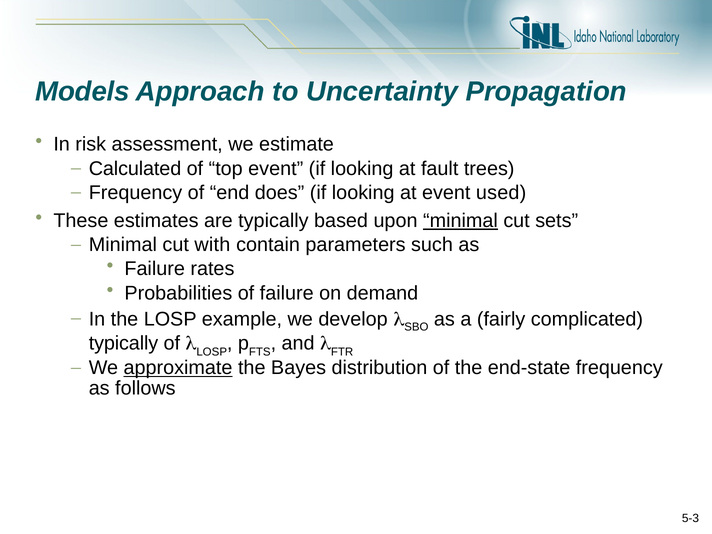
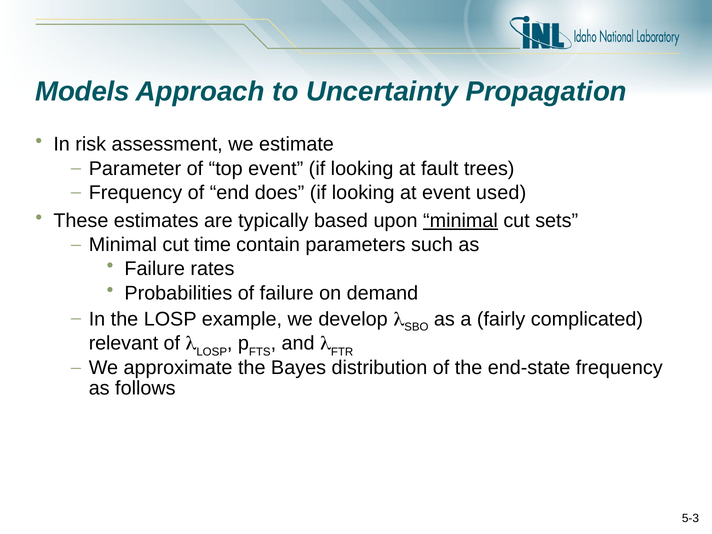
Calculated: Calculated -> Parameter (135, 168)
with: with -> time (213, 245)
typically: typically -> relevant (124, 343)
approximate underline: present -> none (178, 368)
